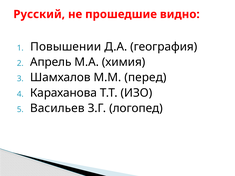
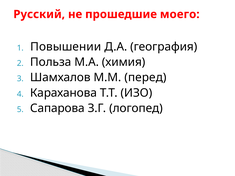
видно: видно -> моего (180, 14)
Апрель: Апрель -> Польза (51, 62)
Васильев: Васильев -> Сапарова (57, 108)
